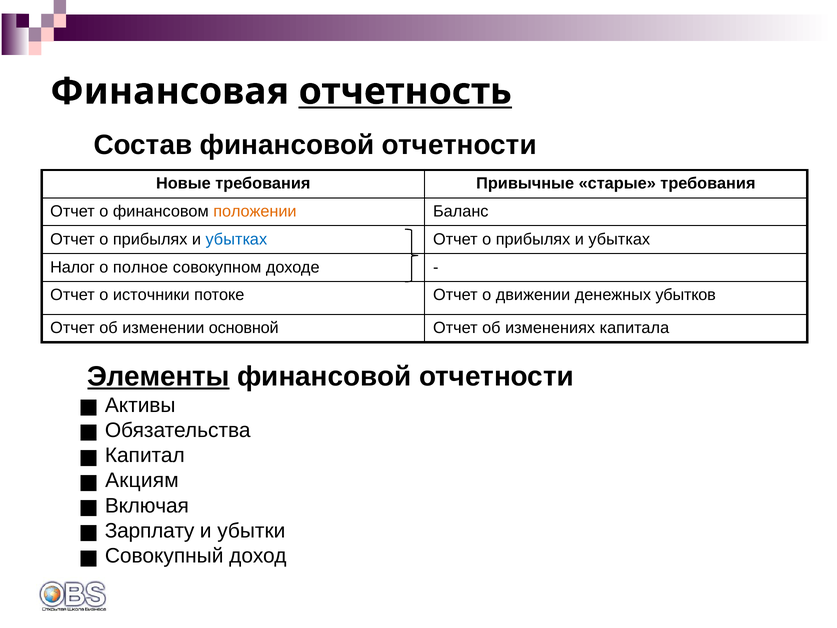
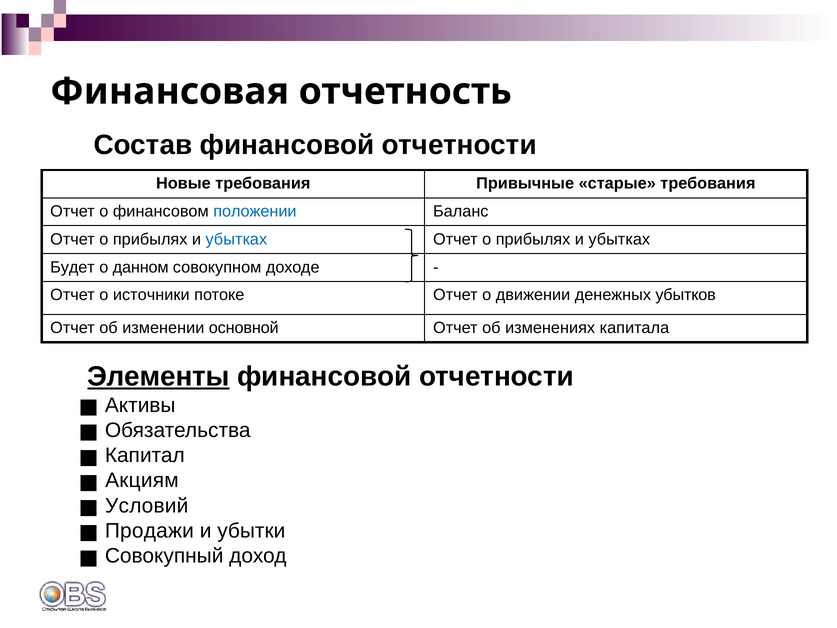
отчетность underline: present -> none (405, 91)
положении colour: orange -> blue (255, 211)
Налог: Налог -> Будет (73, 267)
полное: полное -> данном (141, 267)
Включая: Включая -> Условий (147, 506)
Зарплату: Зарплату -> Продажи (149, 531)
